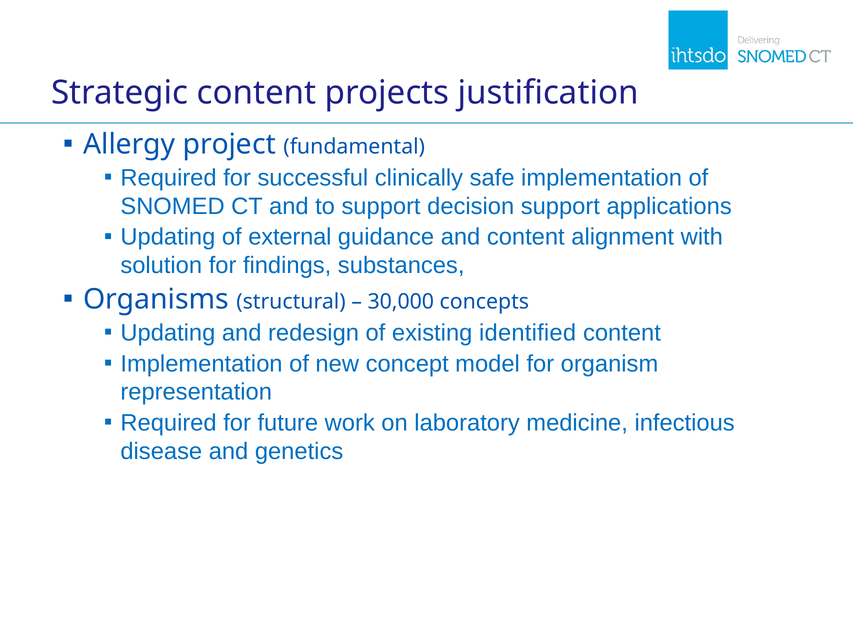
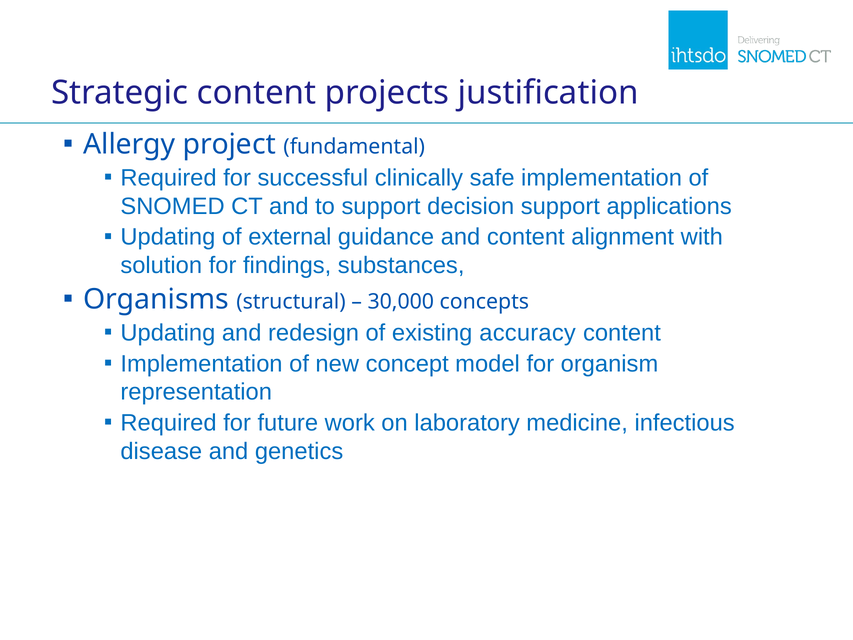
identified: identified -> accuracy (528, 333)
